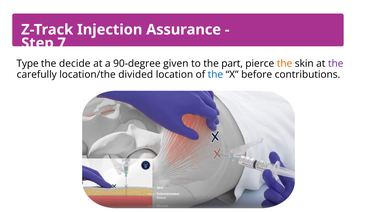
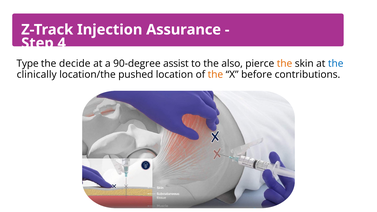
7: 7 -> 4 (62, 43)
given: given -> assist (176, 64)
part: part -> also (232, 64)
the colour: purple -> blue (336, 64)
carefully: carefully -> clinically (37, 75)
divided: divided -> pushed (136, 75)
the colour: blue -> orange (215, 75)
